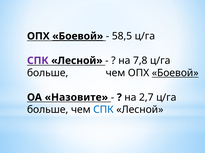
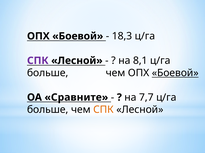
Боевой underline: present -> none (78, 36)
58,5: 58,5 -> 18,3 (122, 36)
7,8: 7,8 -> 8,1 (140, 61)
Назовите: Назовите -> Сравните (76, 98)
2,7: 2,7 -> 7,7 (146, 98)
СПК colour: blue -> orange (103, 110)
